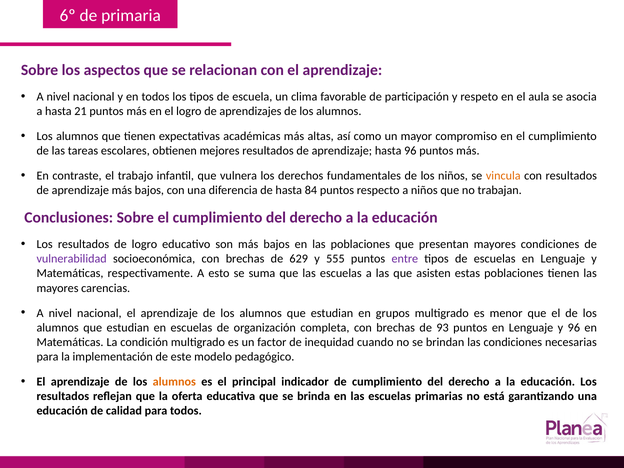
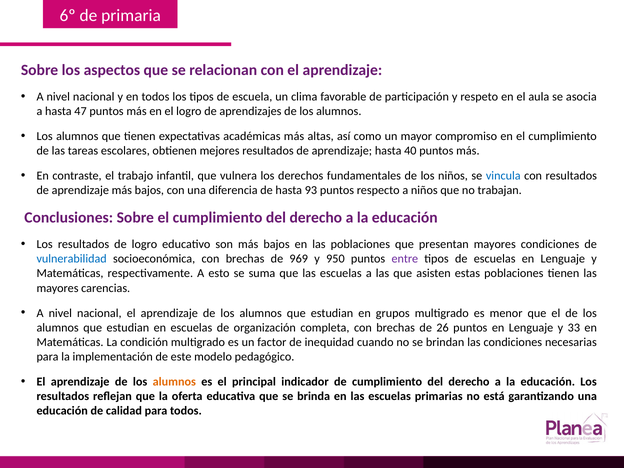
21: 21 -> 47 (81, 111)
hasta 96: 96 -> 40 (410, 151)
vincula colour: orange -> blue (503, 176)
84: 84 -> 93 (311, 190)
vulnerabilidad colour: purple -> blue (72, 259)
629: 629 -> 969 (299, 259)
555: 555 -> 950 (335, 259)
93: 93 -> 26 (443, 328)
y 96: 96 -> 33 (574, 328)
